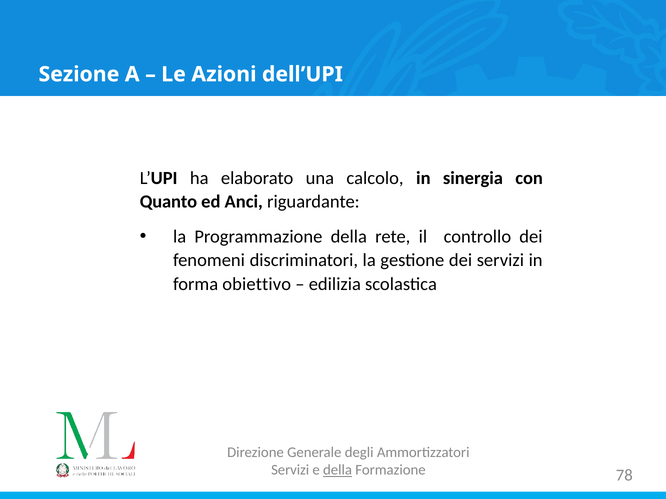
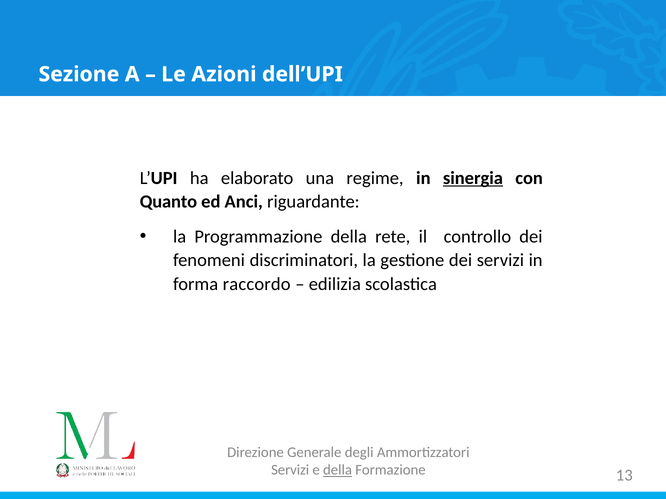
calcolo: calcolo -> regime (375, 178)
sinergia underline: none -> present (473, 178)
obiettivo: obiettivo -> raccordo (257, 284)
78: 78 -> 13 (624, 476)
